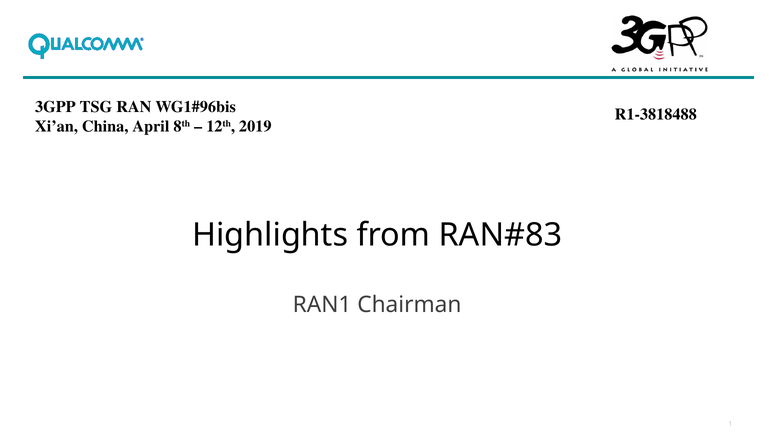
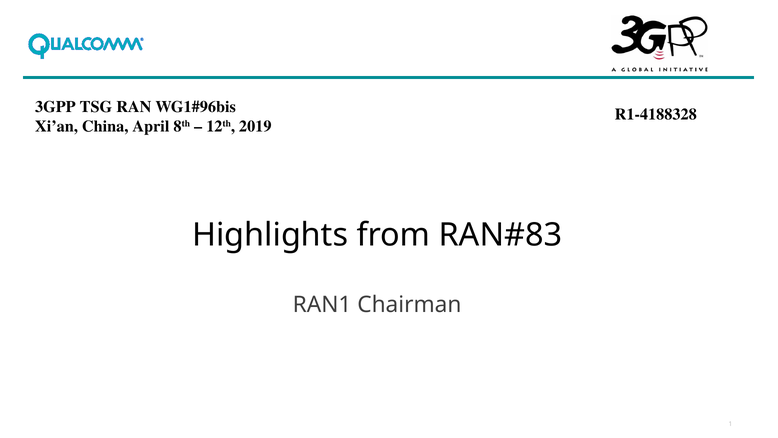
R1-3818488: R1-3818488 -> R1-4188328 (656, 114)
